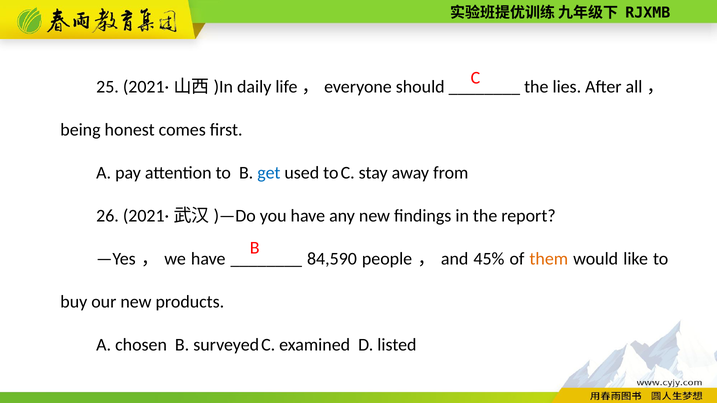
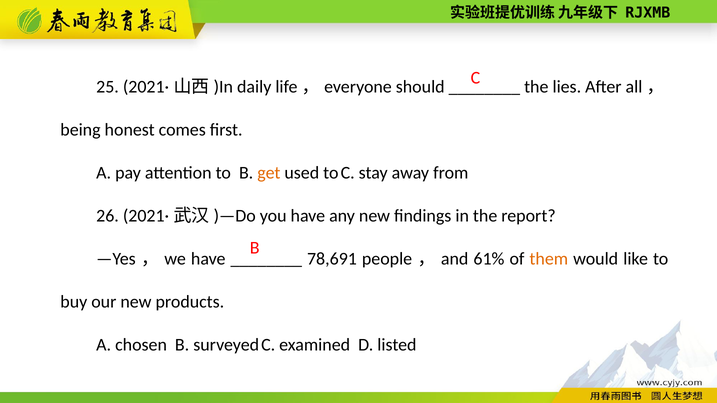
get colour: blue -> orange (269, 173)
84,590: 84,590 -> 78,691 (332, 259)
45%: 45% -> 61% (489, 259)
